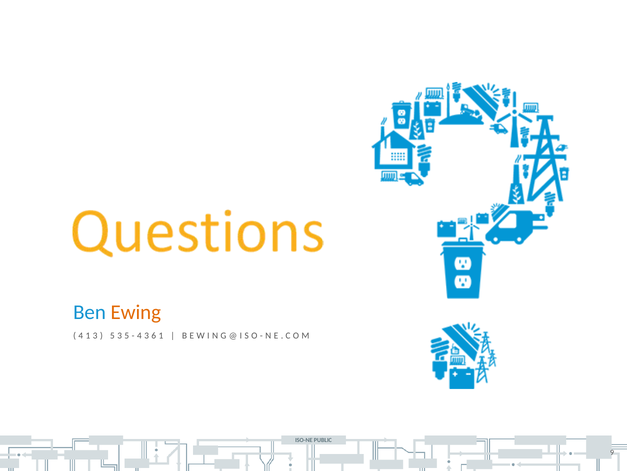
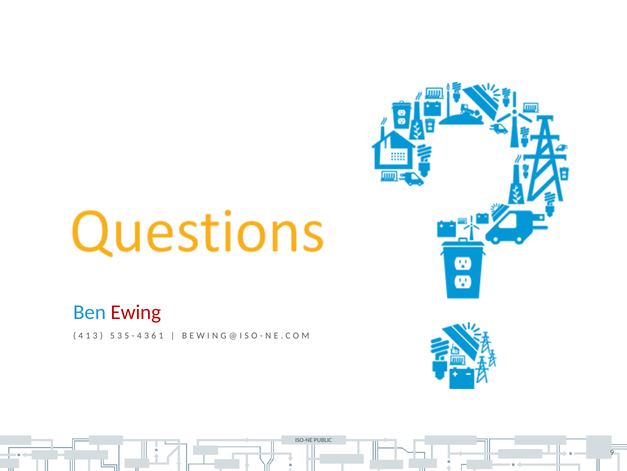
Ewing colour: orange -> red (136, 312)
